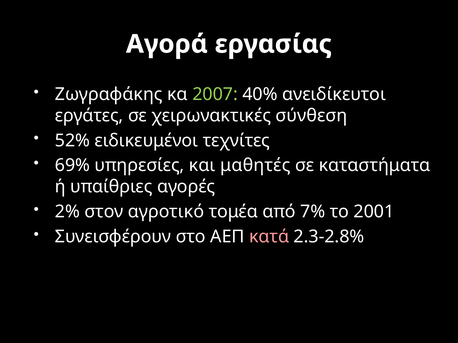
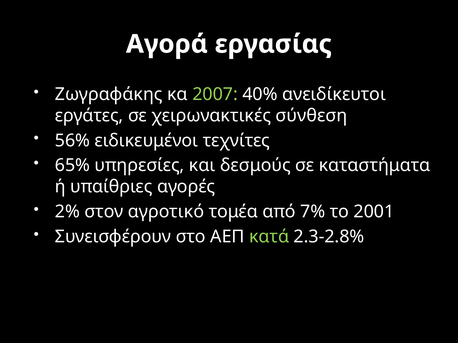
52%: 52% -> 56% (72, 141)
69%: 69% -> 65% (72, 166)
μαθητές: μαθητές -> δεσμούς (255, 166)
κατά colour: pink -> light green (269, 237)
